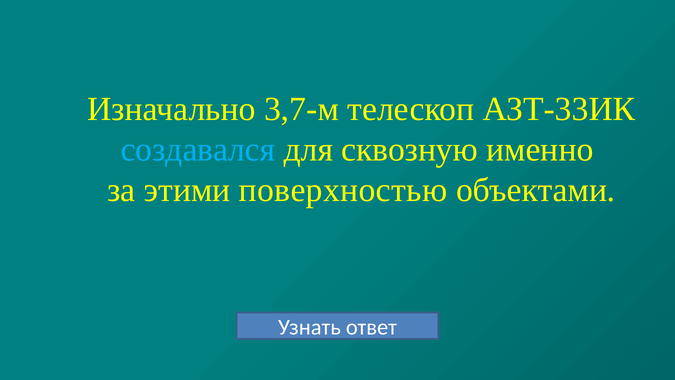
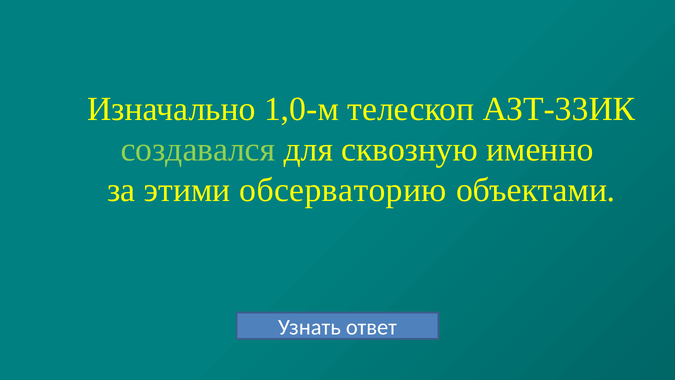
3,7-м: 3,7-м -> 1,0-м (301, 109)
создавался colour: light blue -> light green (198, 149)
поверхностью: поверхностью -> обсерваторию (343, 190)
